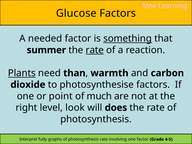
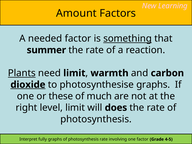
Glucose: Glucose -> Amount (76, 13)
rate underline: present -> none (95, 50)
need than: than -> limit (74, 73)
dioxide underline: none -> present (28, 85)
photosynthesise factors: factors -> graphs (153, 85)
point: point -> these (61, 96)
level look: look -> limit (75, 108)
